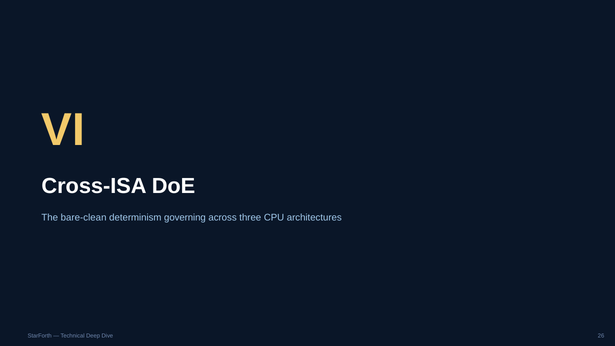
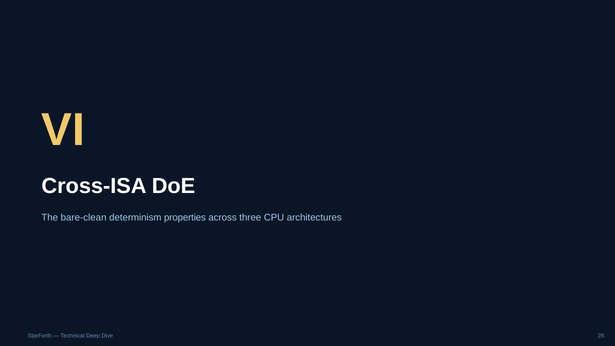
governing: governing -> properties (185, 217)
